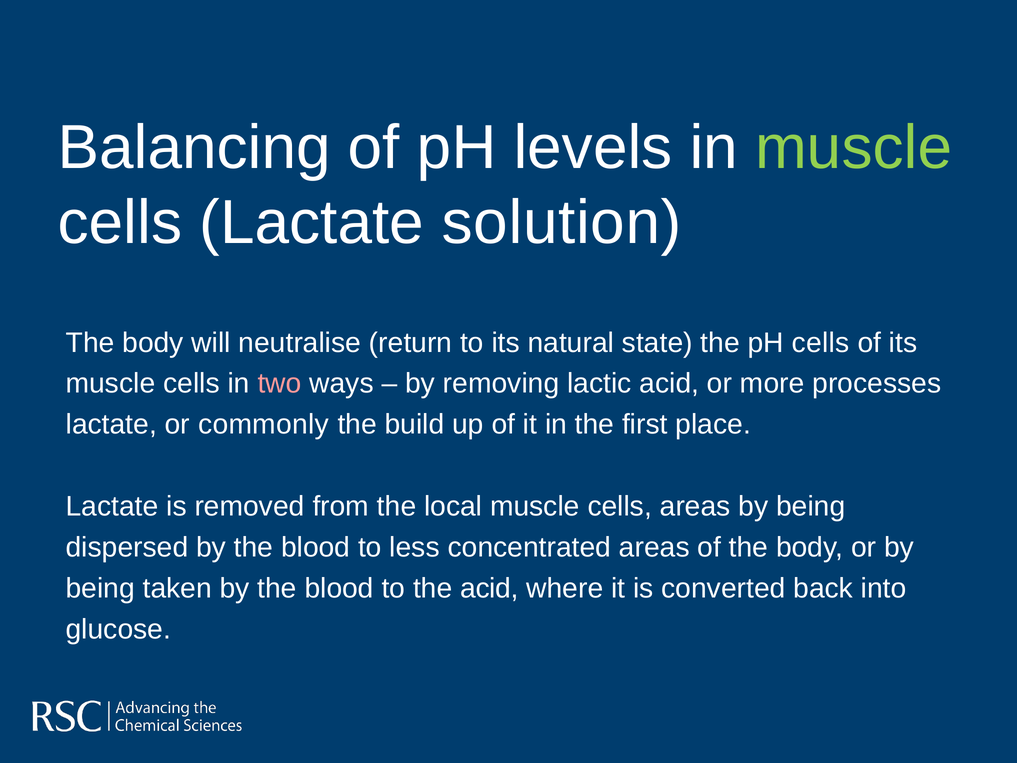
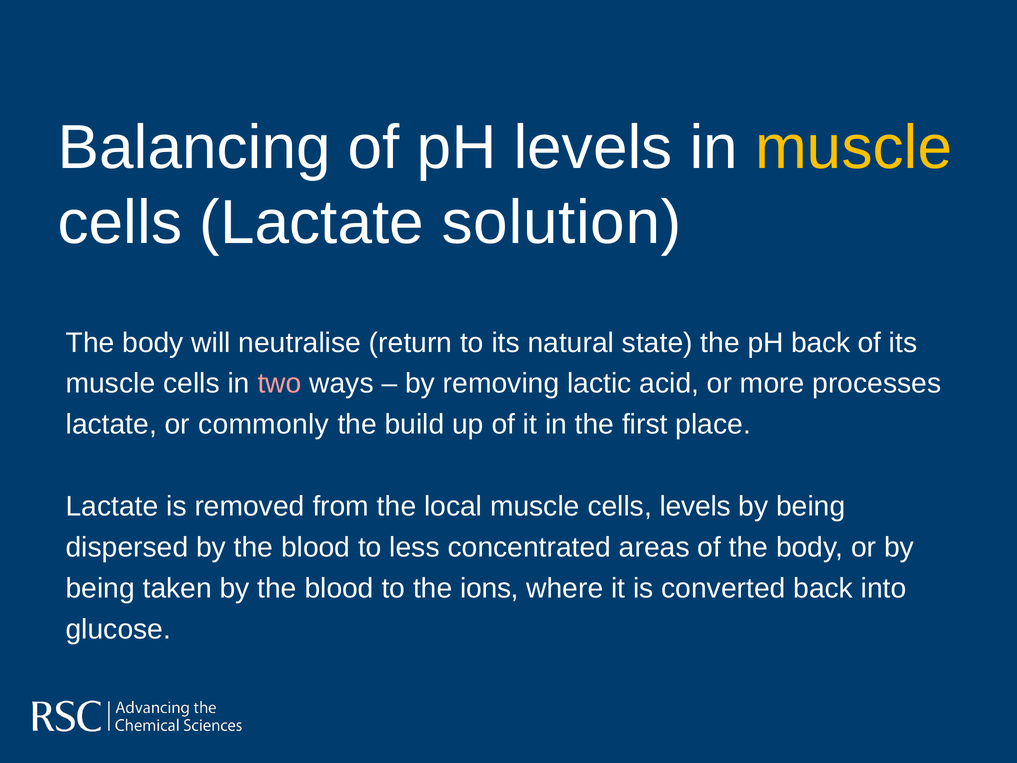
muscle colour: light green -> yellow (854, 148)
pH cells: cells -> back (821, 343)
cells areas: areas -> levels (695, 506)
the acid: acid -> ions (489, 588)
